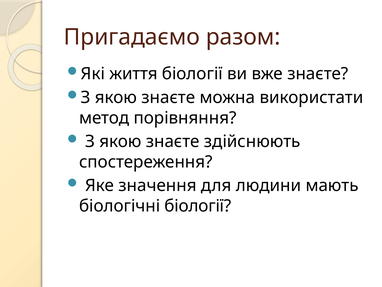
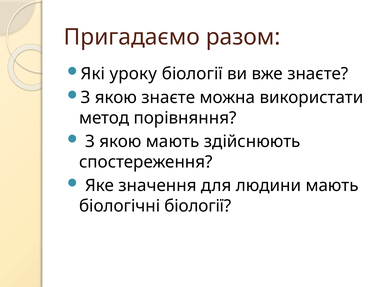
життя: життя -> уроку (133, 74)
знаєте: знаєте -> мають (173, 141)
